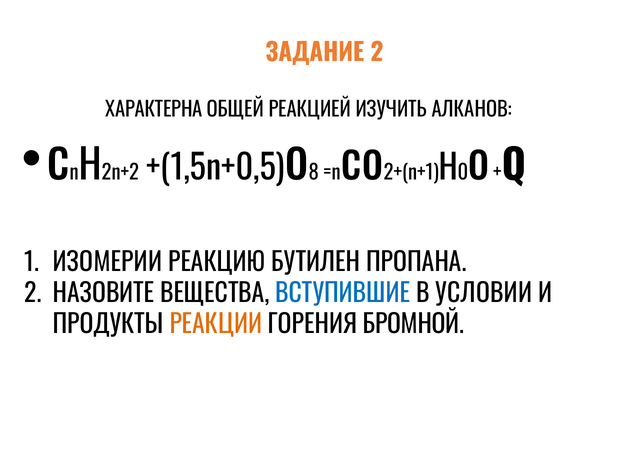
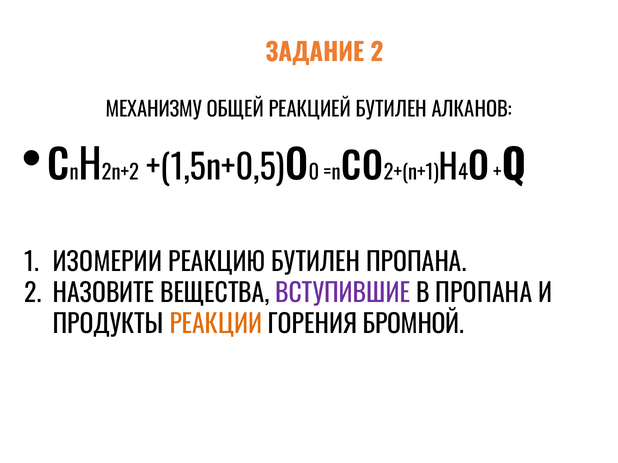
ХАРАКТЕРНА: ХАРАКТЕРНА -> МЕХАНИЗМУ (154, 110)
РЕАКЦИЕЙ ИЗУЧИТЬ: ИЗУЧИТЬ -> БУТИЛЕН (391, 110)
8: 8 -> 0 (314, 173)
0: 0 -> 4 (463, 173)
ВСТУПИВШИЕ colour: blue -> purple (343, 294)
В УСЛОВИИ: УСЛОВИИ -> ПРОПАНА (484, 294)
